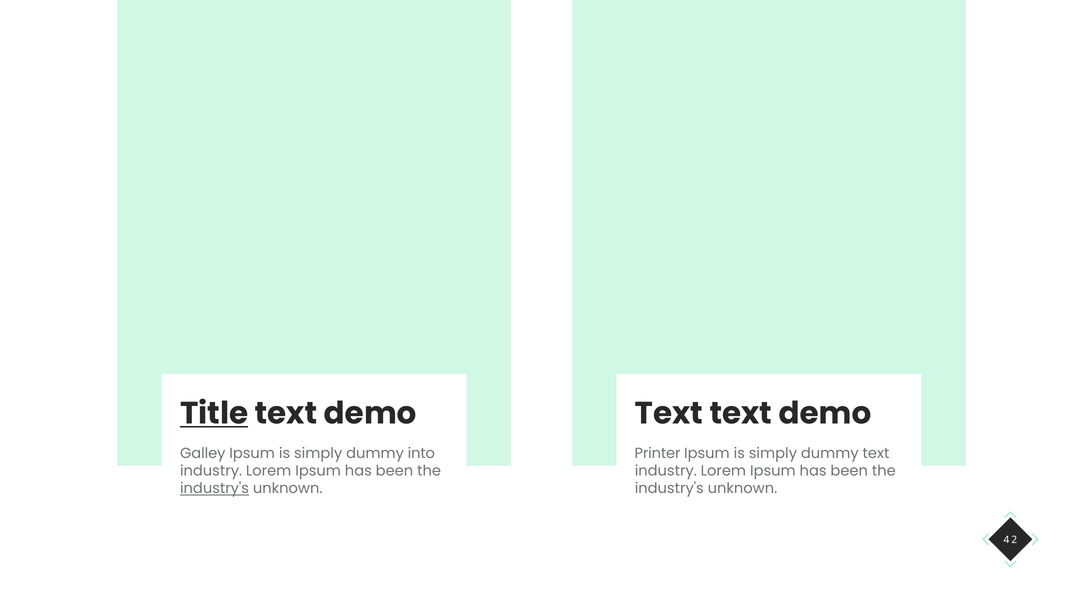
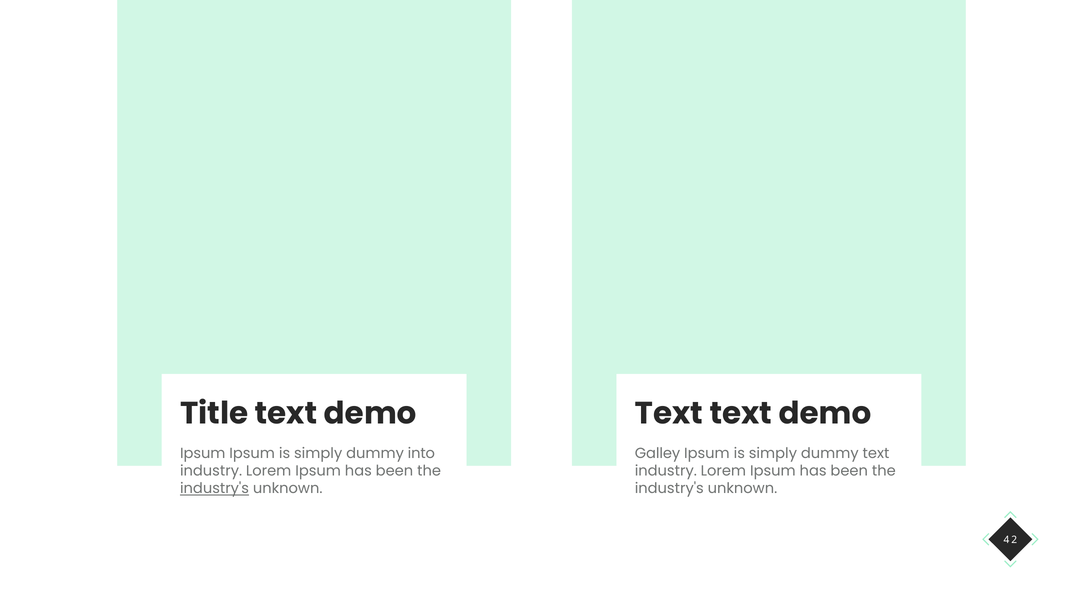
Title underline: present -> none (214, 414)
Galley: Galley -> Ipsum (203, 453)
Printer: Printer -> Galley (657, 453)
